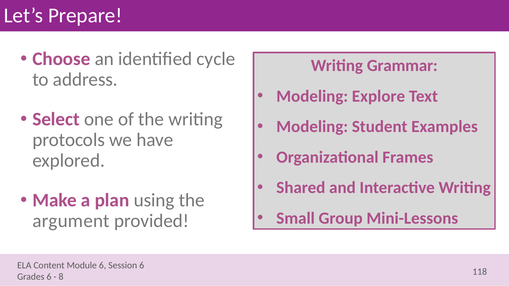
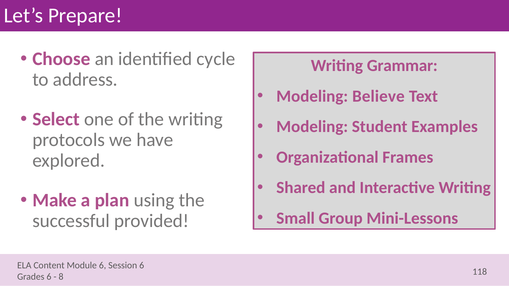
Explore: Explore -> Believe (378, 96)
argument: argument -> successful (71, 221)
